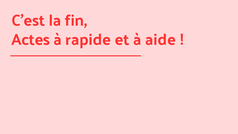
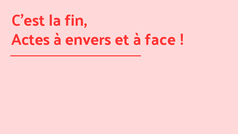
rapide: rapide -> envers (88, 40)
aide: aide -> face (160, 40)
